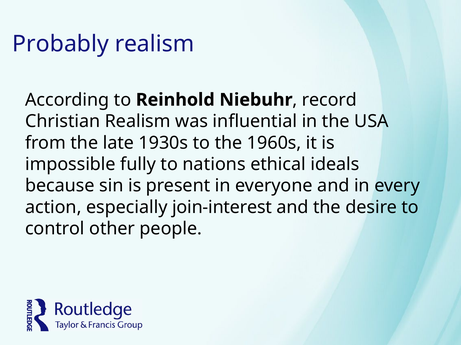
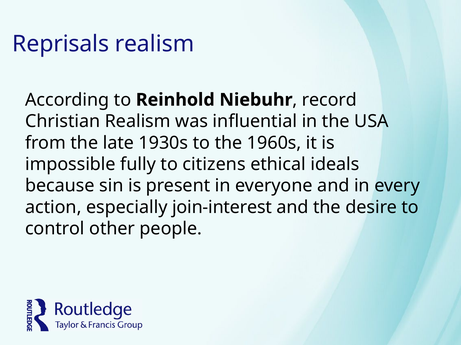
Probably: Probably -> Reprisals (61, 44)
nations: nations -> citizens (214, 165)
